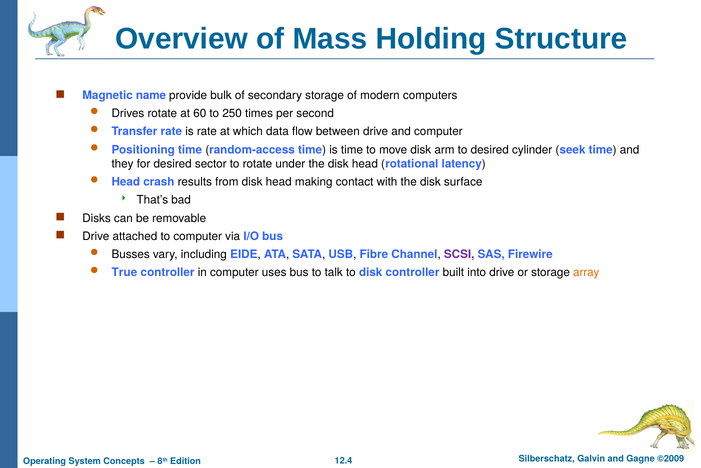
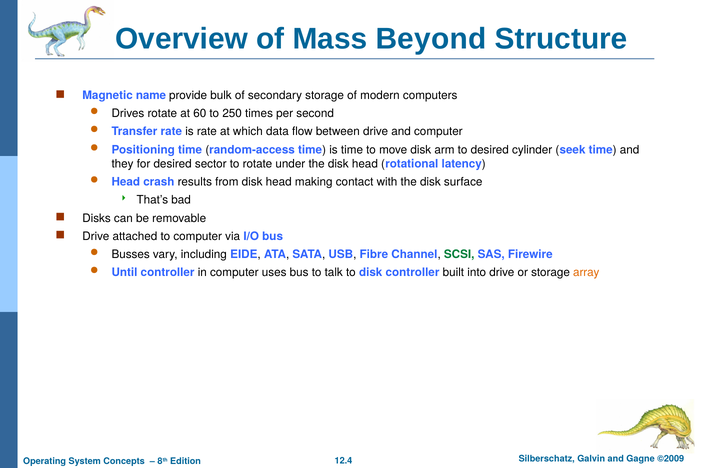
Holding: Holding -> Beyond (431, 39)
SCSI colour: purple -> green (459, 254)
True: True -> Until (124, 272)
